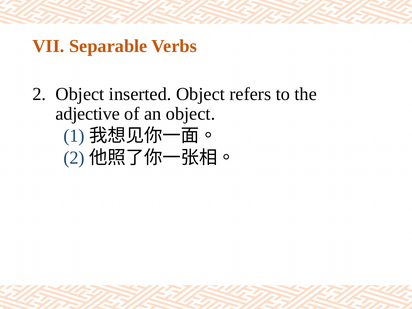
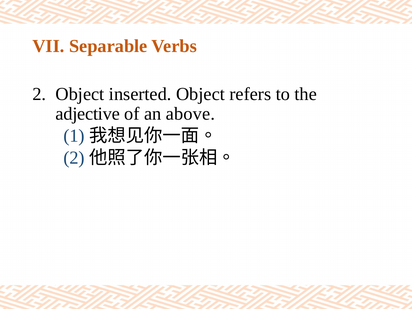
an object: object -> above (190, 114)
